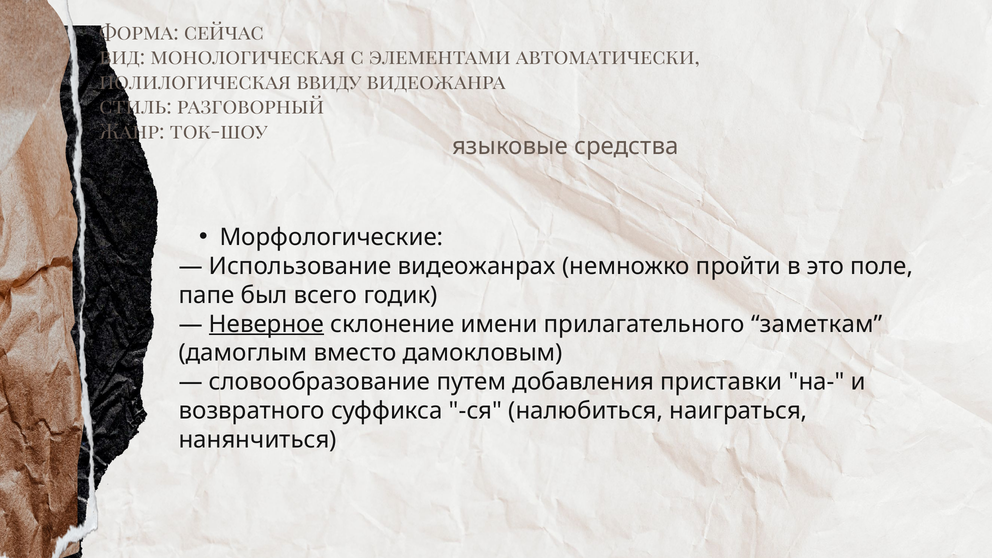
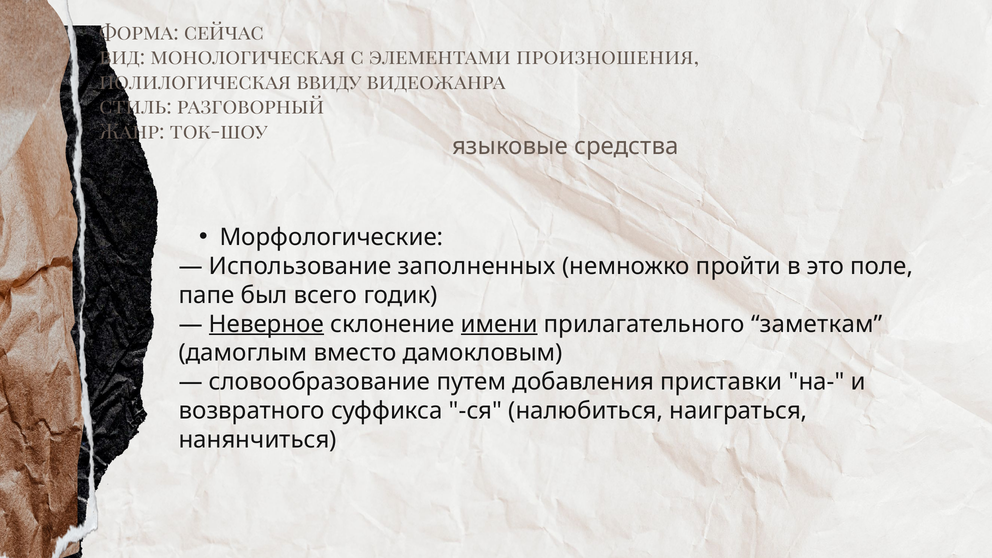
автоматически: автоматически -> произношения (608, 58)
видеожанрах: видеожанрах -> заполненных (477, 266)
имени underline: none -> present (499, 324)
